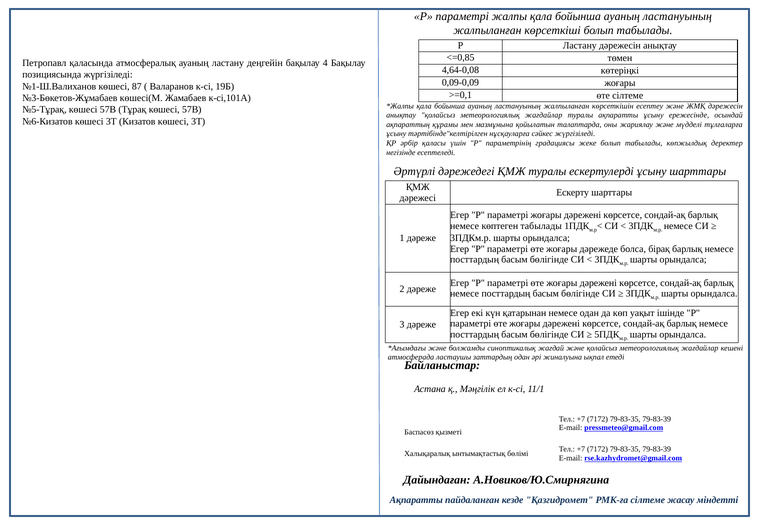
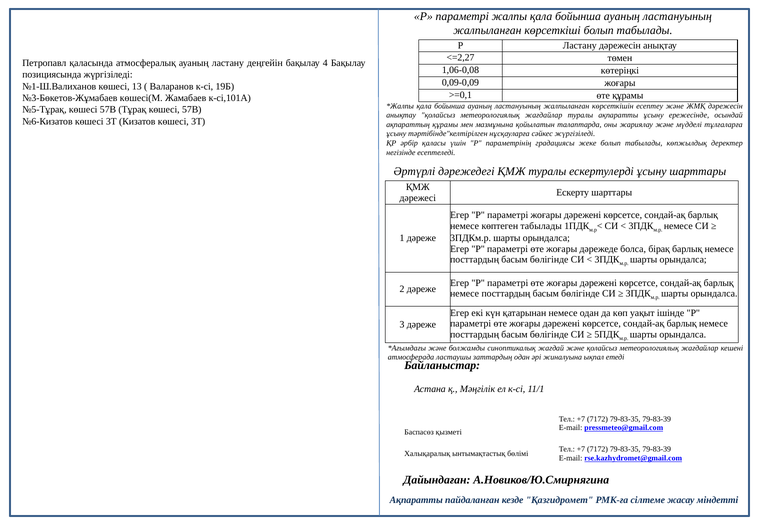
<=0,85: <=0,85 -> <=2,27 (461, 58)
4,64-0,08: 4,64-0,08 -> 1,06-0,08 (460, 70)
87: 87 -> 13 (137, 86)
өте сілтеме: сілтеме -> құрамы (628, 95)
